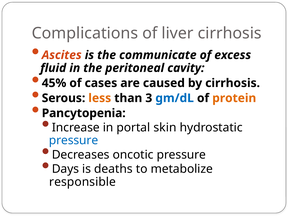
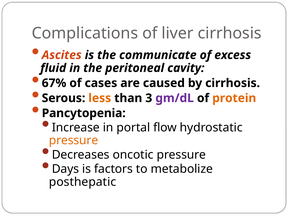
45%: 45% -> 67% (54, 83)
gm/dL colour: blue -> purple (175, 98)
skin: skin -> flow (165, 127)
pressure colour: blue -> orange (74, 140)
deaths: deaths -> factors (113, 169)
responsible: responsible -> posthepatic (83, 182)
